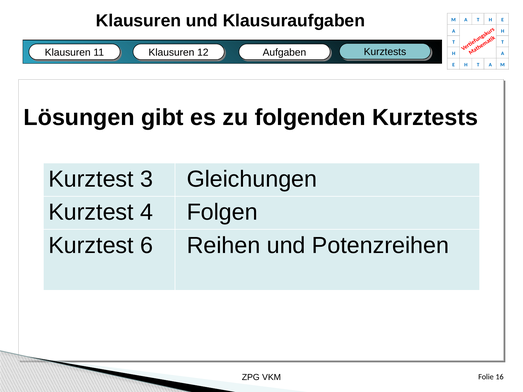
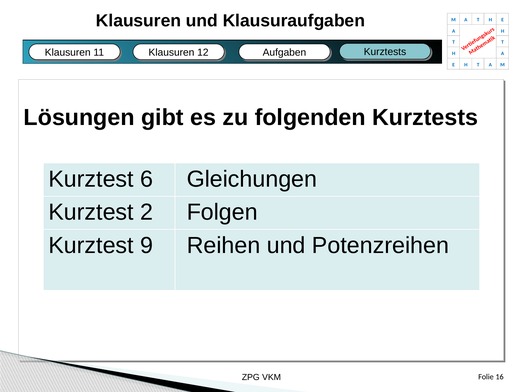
3: 3 -> 6 (147, 179)
4: 4 -> 2 (147, 212)
6: 6 -> 9 (147, 246)
